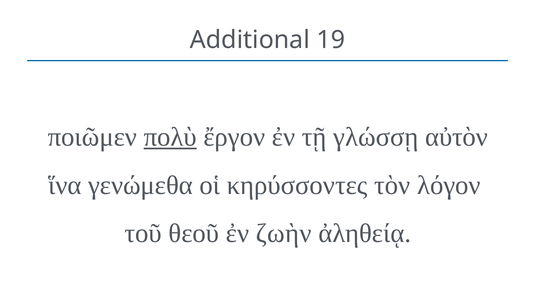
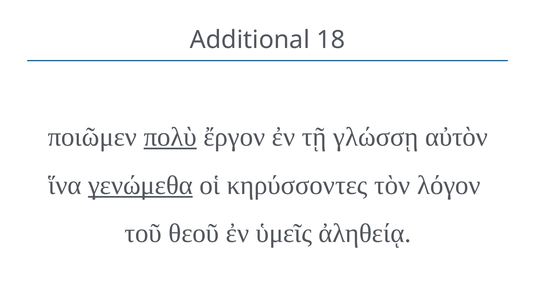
19: 19 -> 18 (331, 40)
γενώμεθα underline: none -> present (140, 185)
ζωὴν: ζωὴν -> ὑμεῖς (284, 233)
